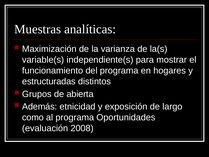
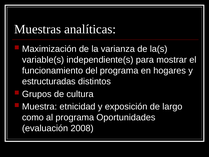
abierta: abierta -> cultura (80, 94)
Además: Además -> Muestra (40, 106)
